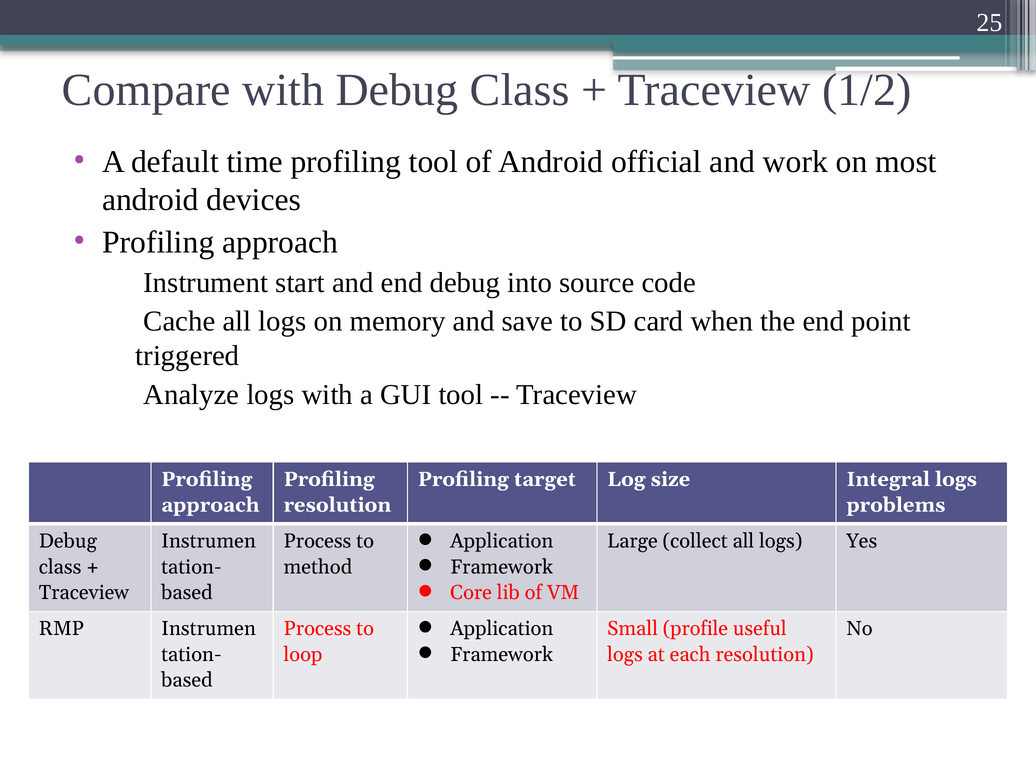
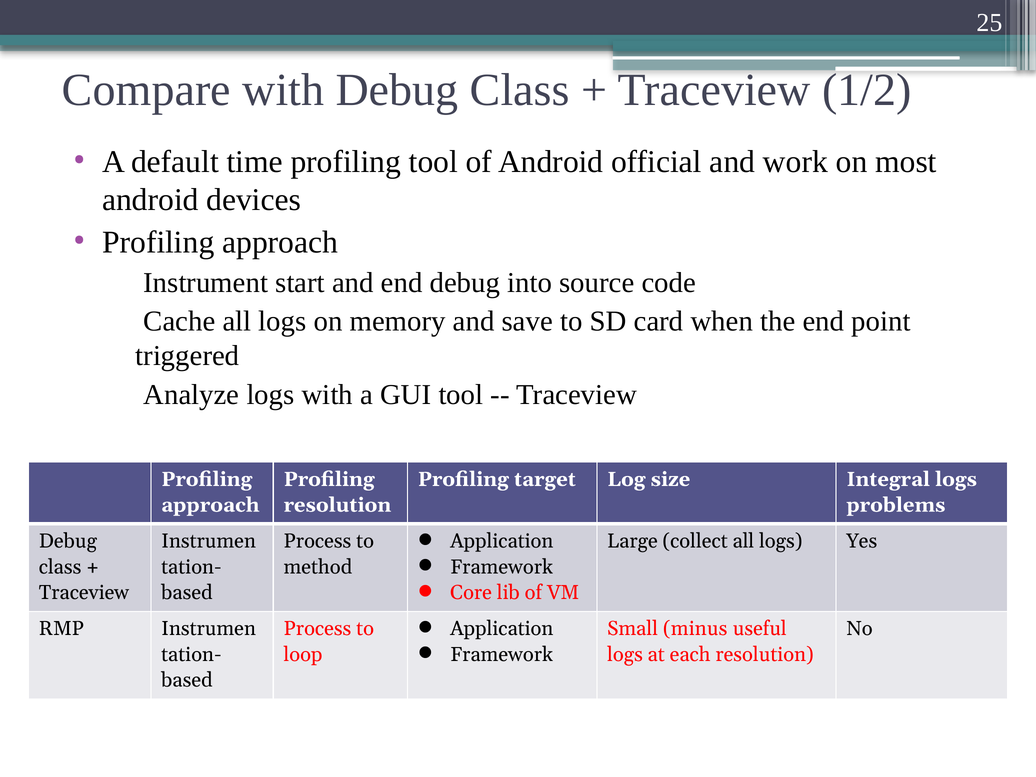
profile: profile -> minus (695, 629)
